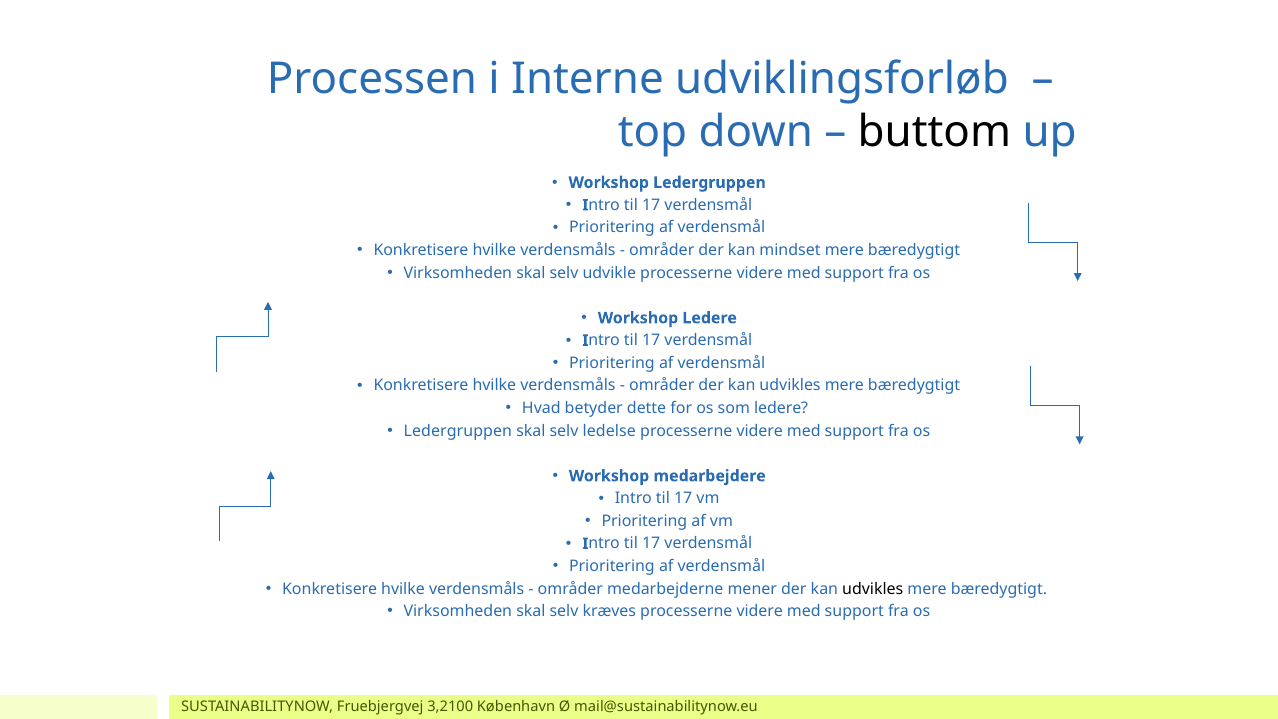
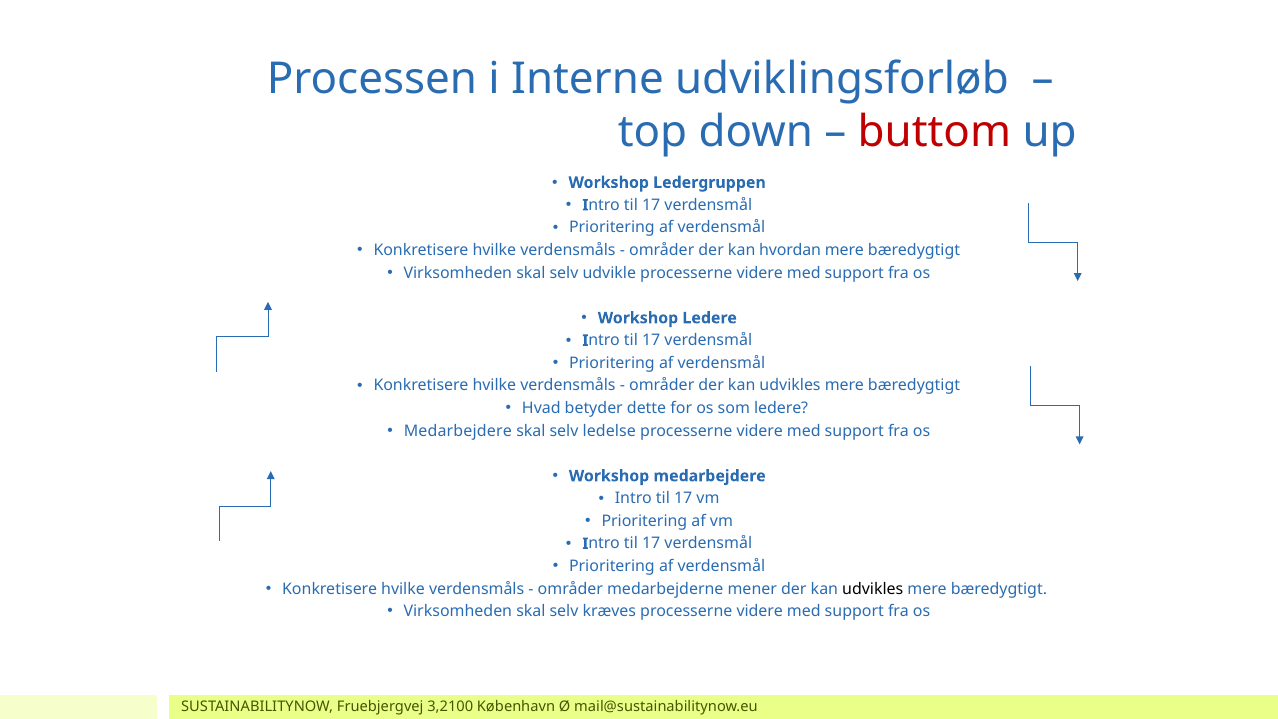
buttom colour: black -> red (934, 132)
mindset: mindset -> hvordan (790, 250)
Ledergruppen: Ledergruppen -> Medarbejdere (458, 431)
